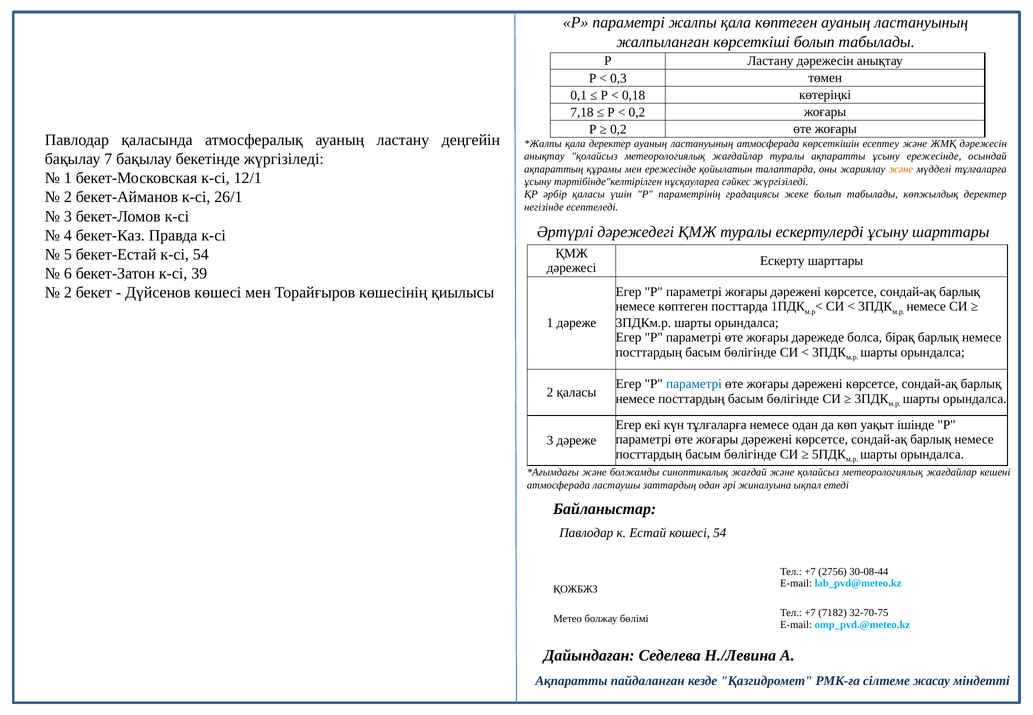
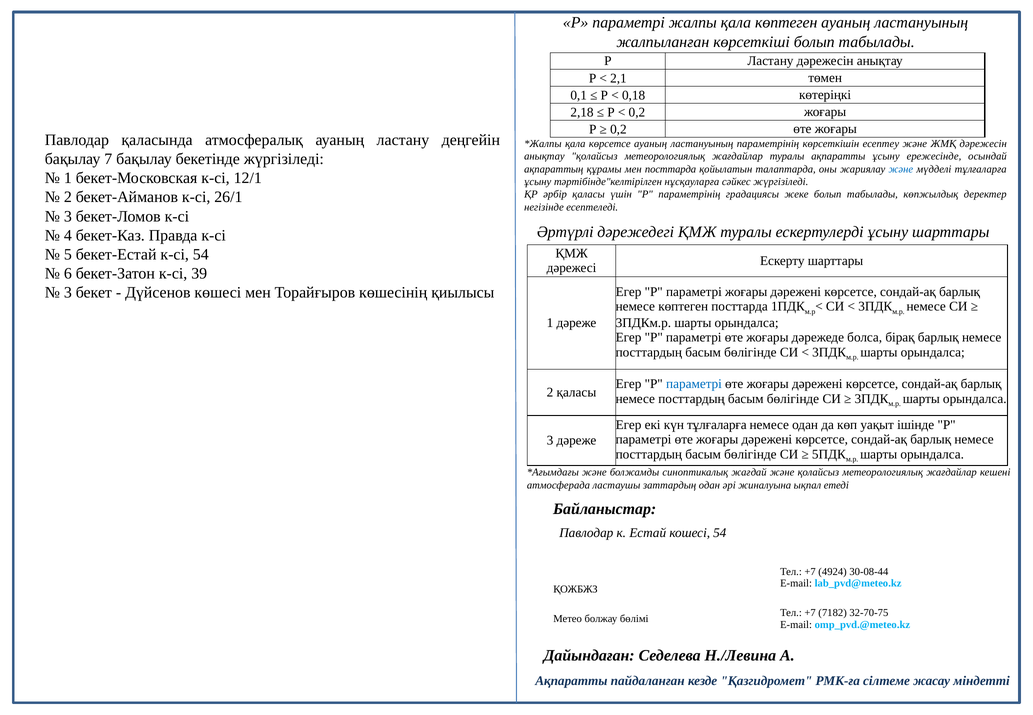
0,3: 0,3 -> 2,1 (618, 78)
7,18: 7,18 -> 2,18 (582, 112)
қала деректер: деректер -> көрсетсе (610, 144)
ластануының атмосферада: атмосферада -> параметрінің (768, 144)
мен ережесінде: ережесінде -> посттарда (671, 169)
және colour: orange -> blue (901, 169)
2: 2 -> 3 (68, 293)
2756: 2756 -> 4924 (833, 572)
